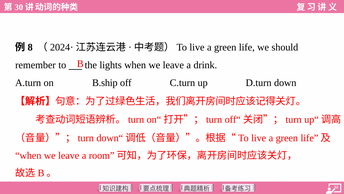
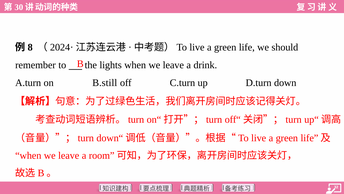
B.ship: B.ship -> B.still (105, 83)
